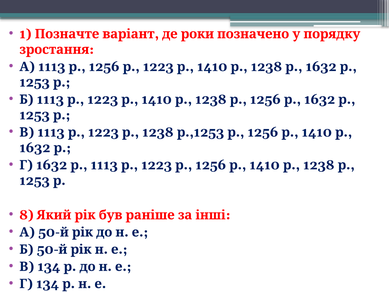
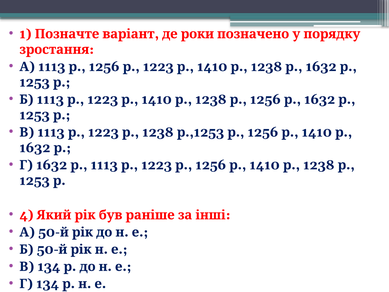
8: 8 -> 4 (26, 215)
